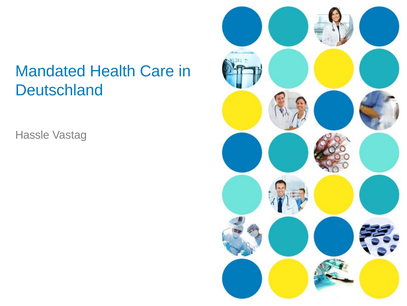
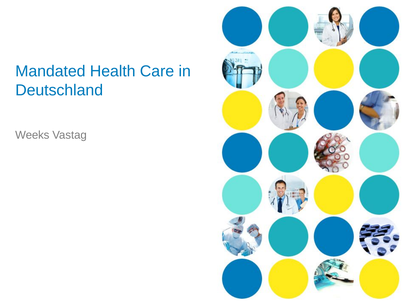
Hassle: Hassle -> Weeks (32, 135)
